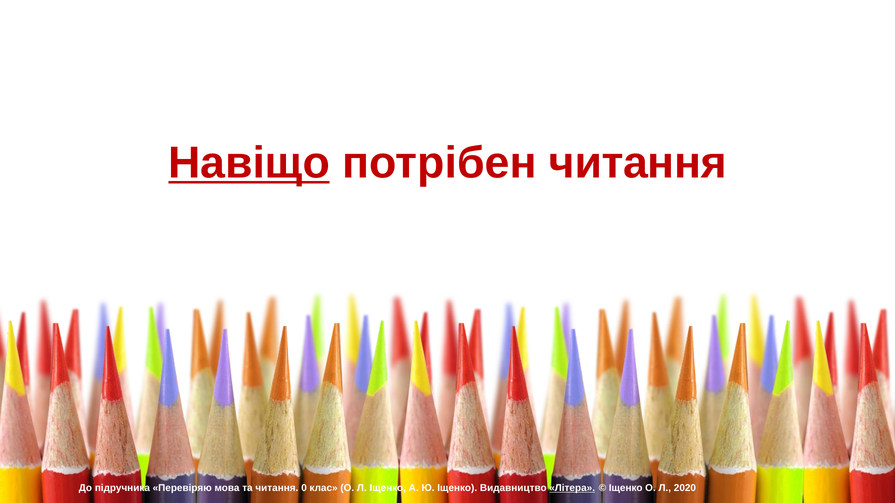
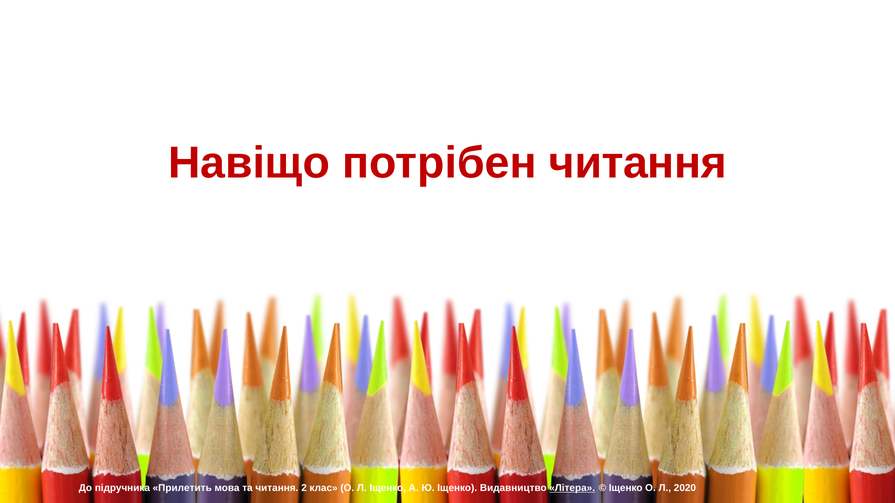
Навіщо underline: present -> none (249, 163)
Перевіряю: Перевіряю -> Прилетить (182, 488)
0: 0 -> 2 (304, 488)
